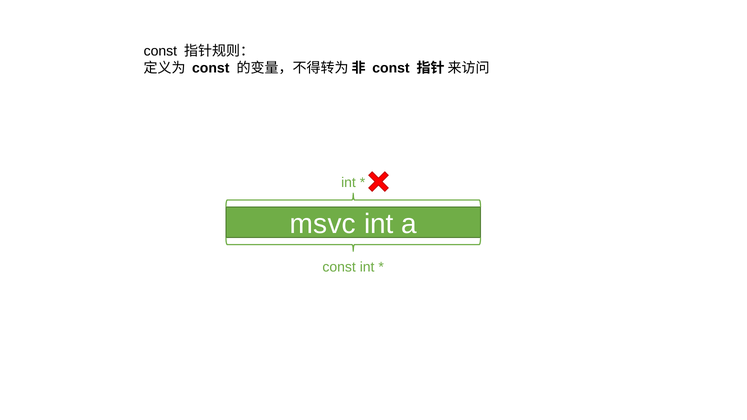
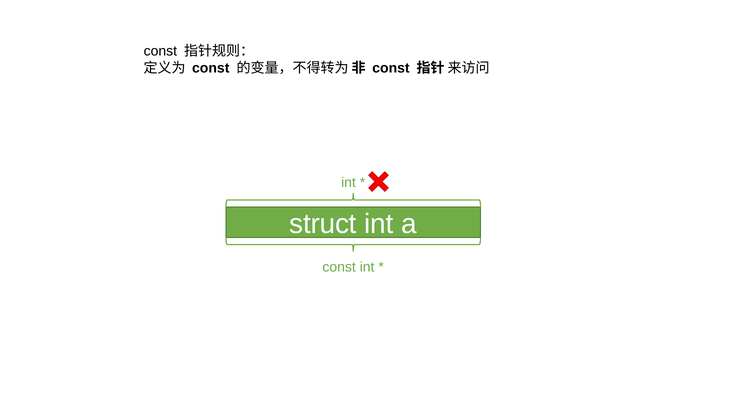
msvc: msvc -> struct (323, 224)
